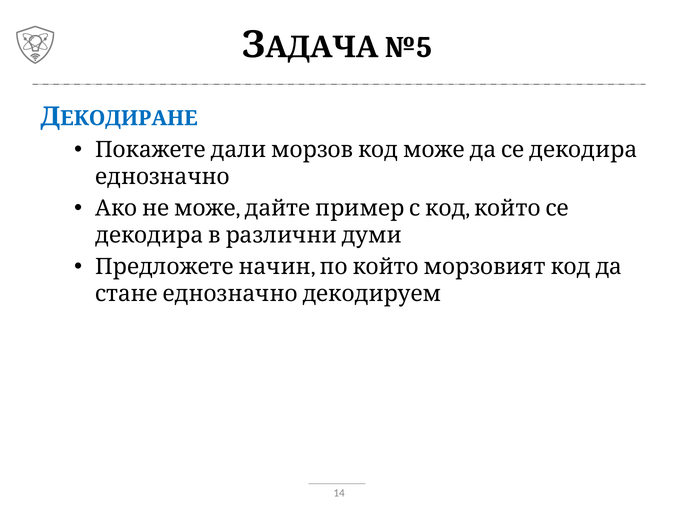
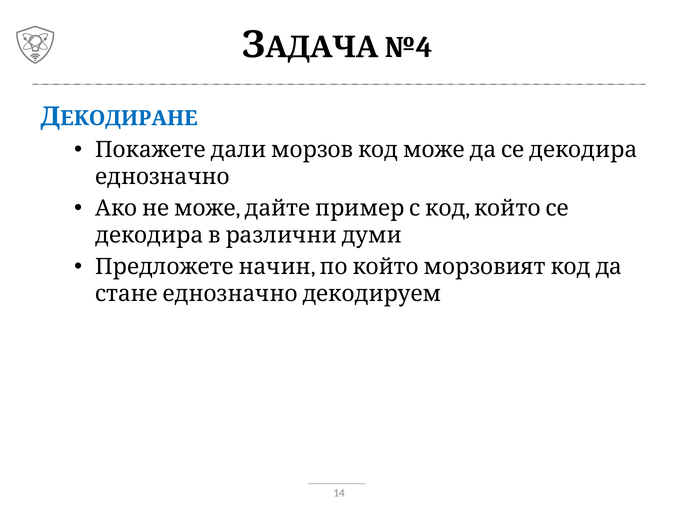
№5: №5 -> №4 (409, 47)
